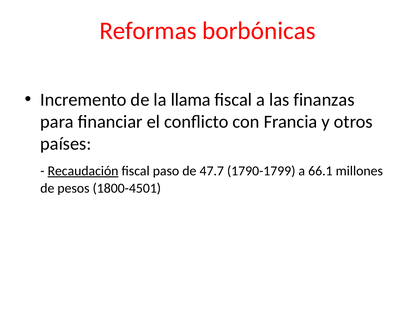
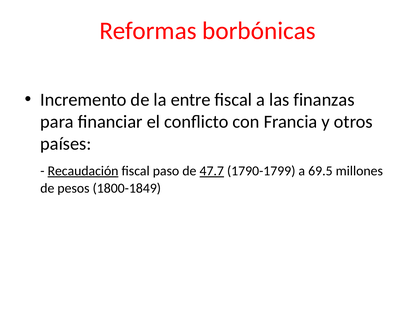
llama: llama -> entre (191, 100)
47.7 underline: none -> present (212, 171)
66.1: 66.1 -> 69.5 (320, 171)
1800-4501: 1800-4501 -> 1800-1849 (127, 188)
